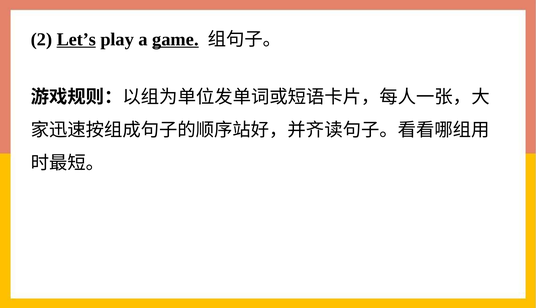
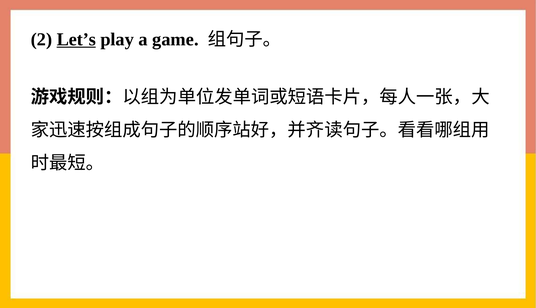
game underline: present -> none (175, 39)
